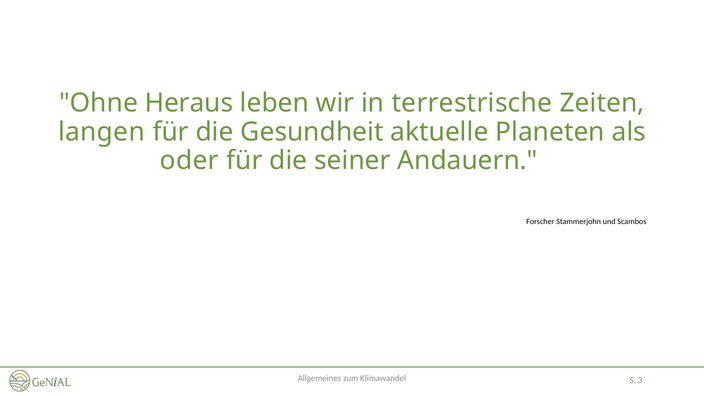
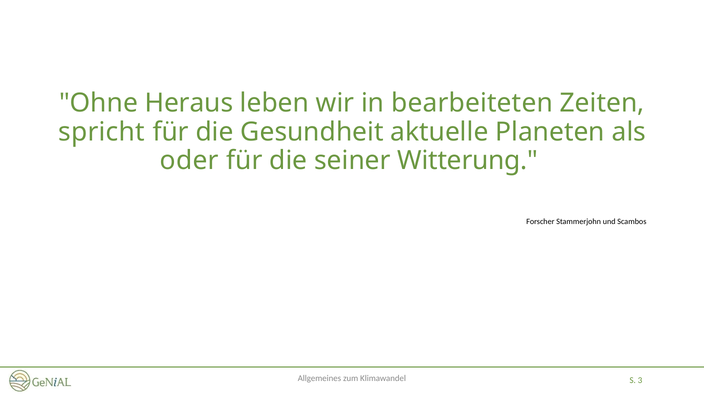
terrestrische: terrestrische -> bearbeiteten (472, 103)
langen: langen -> spricht (102, 132)
Andauern: Andauern -> Witterung (468, 160)
